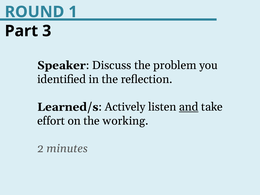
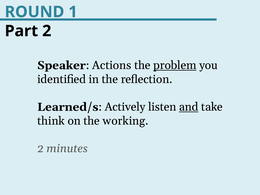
Part 3: 3 -> 2 (47, 31)
Discuss: Discuss -> Actions (112, 65)
problem underline: none -> present (175, 65)
effort: effort -> think (51, 121)
